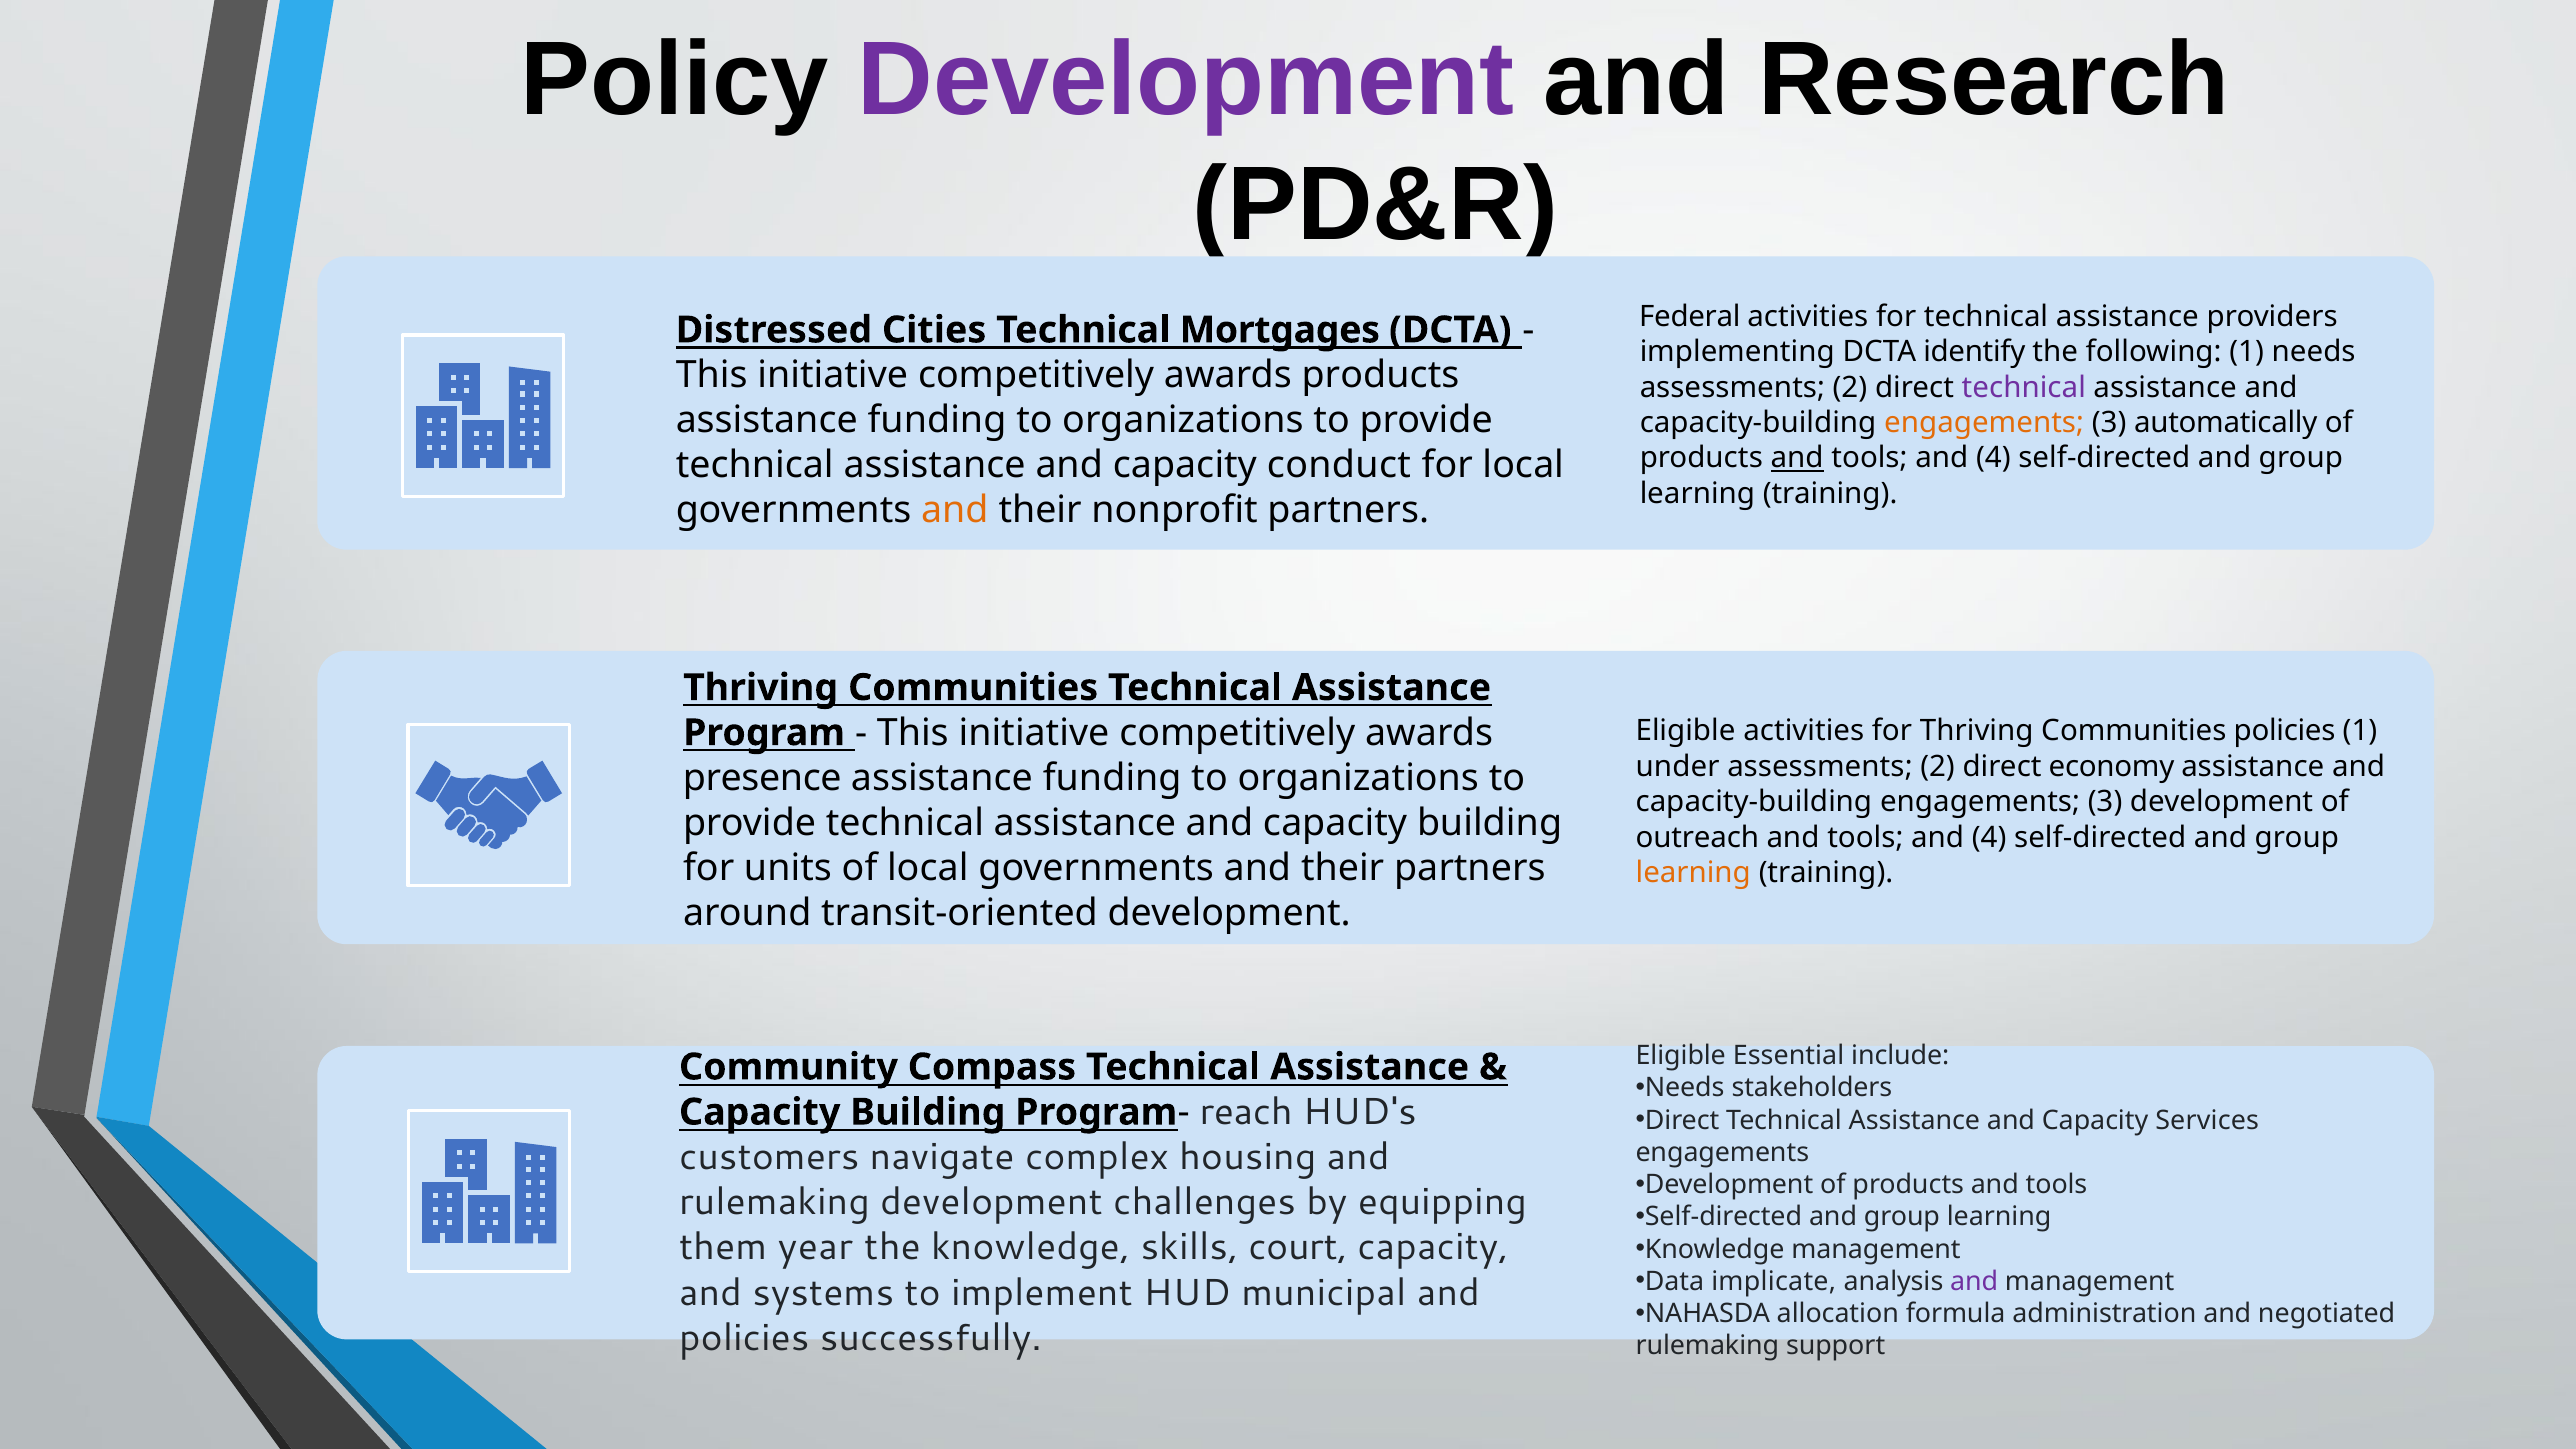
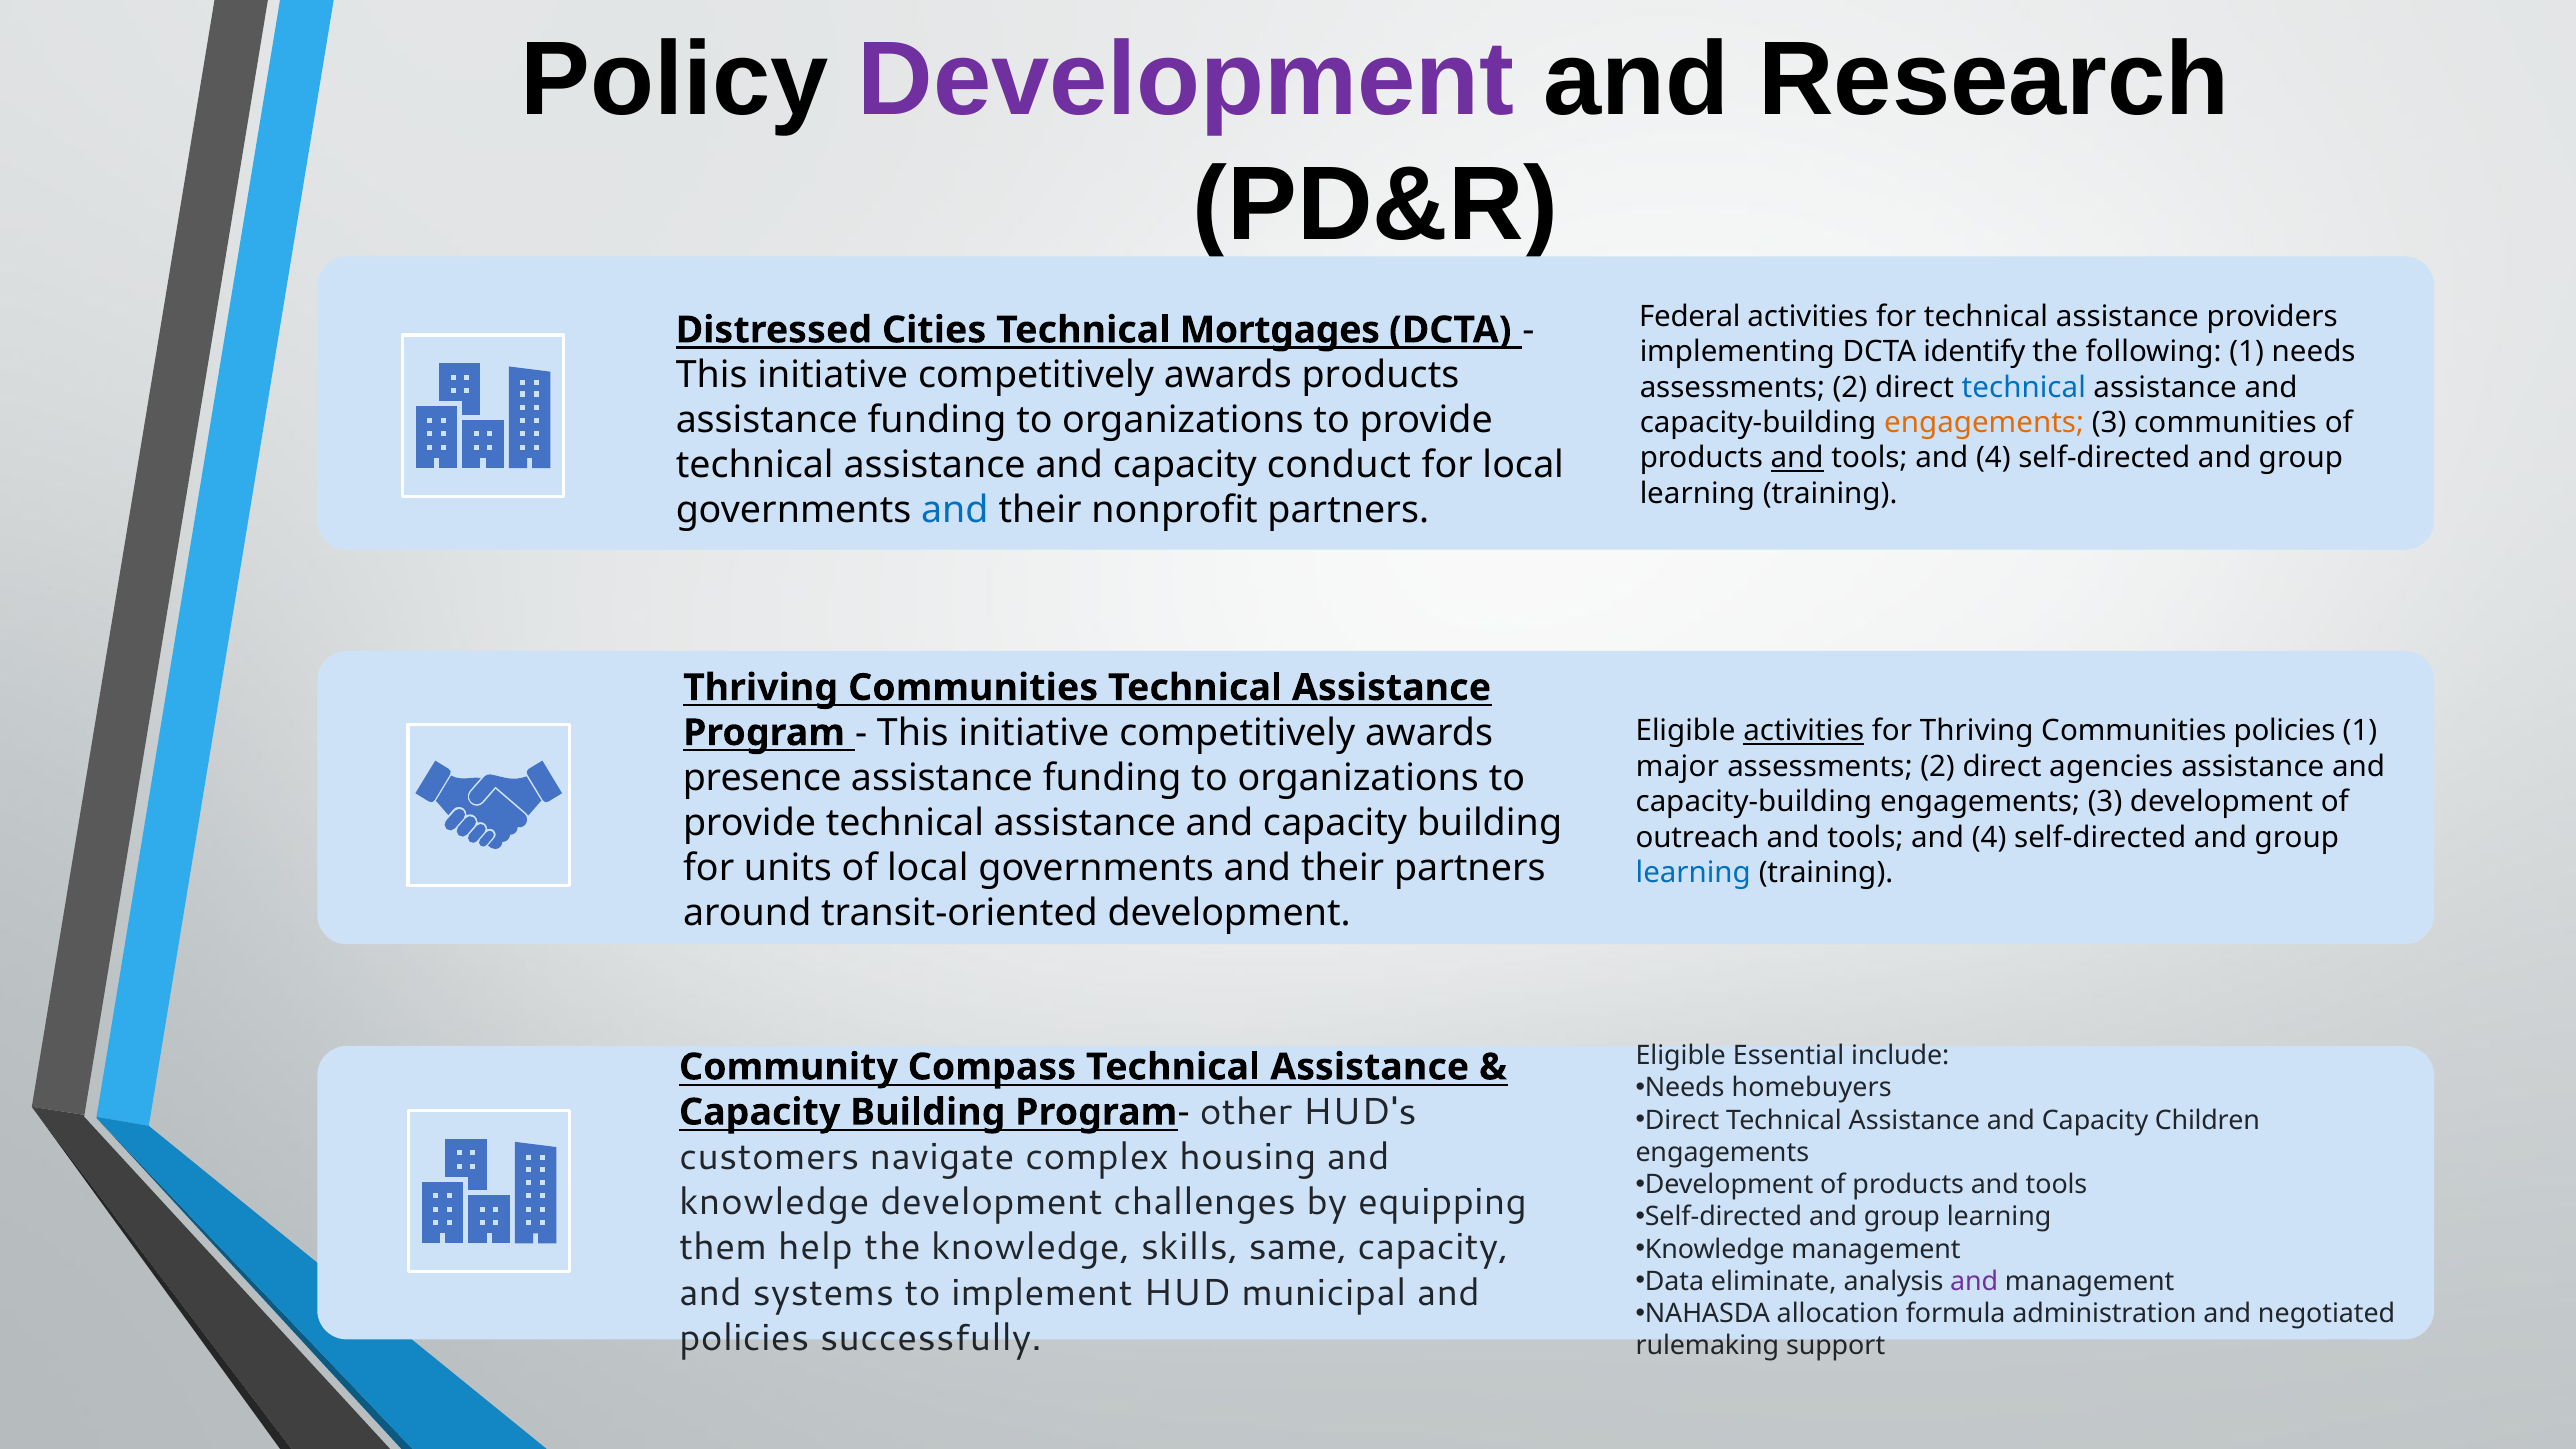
technical colour: purple -> blue (2024, 387)
automatically: automatically -> communities (2225, 423)
and colour: orange -> blue (955, 510)
activities underline: none -> present (1804, 731)
under: under -> major (1677, 766)
economy: economy -> agencies (2111, 766)
learning colour: orange -> blue (1693, 873)
stakeholders: stakeholders -> homebuyers (1812, 1088)
reach: reach -> other (1246, 1112)
Services: Services -> Children (2207, 1120)
rulemaking: rulemaking -> knowledge (774, 1202)
year: year -> help (815, 1247)
court: court -> same (1298, 1247)
implicate: implicate -> eliminate (1774, 1281)
